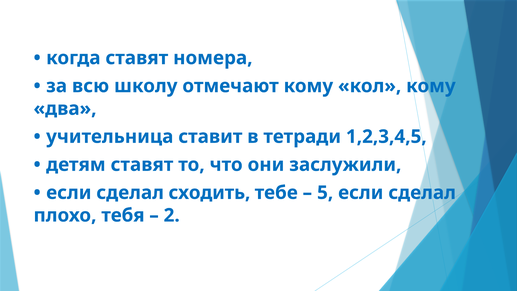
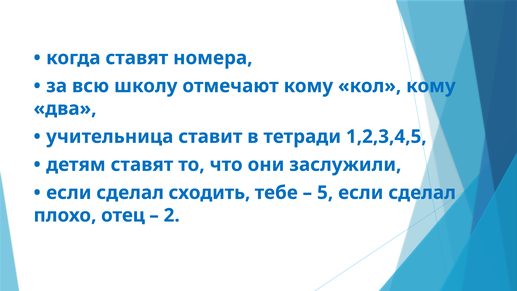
тебя: тебя -> отец (123, 215)
